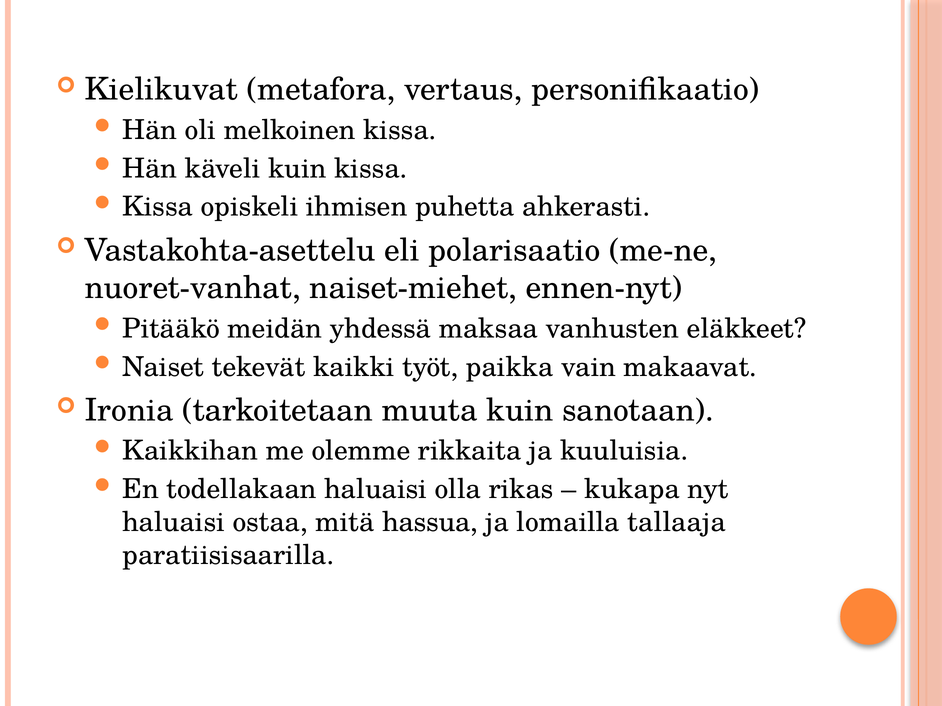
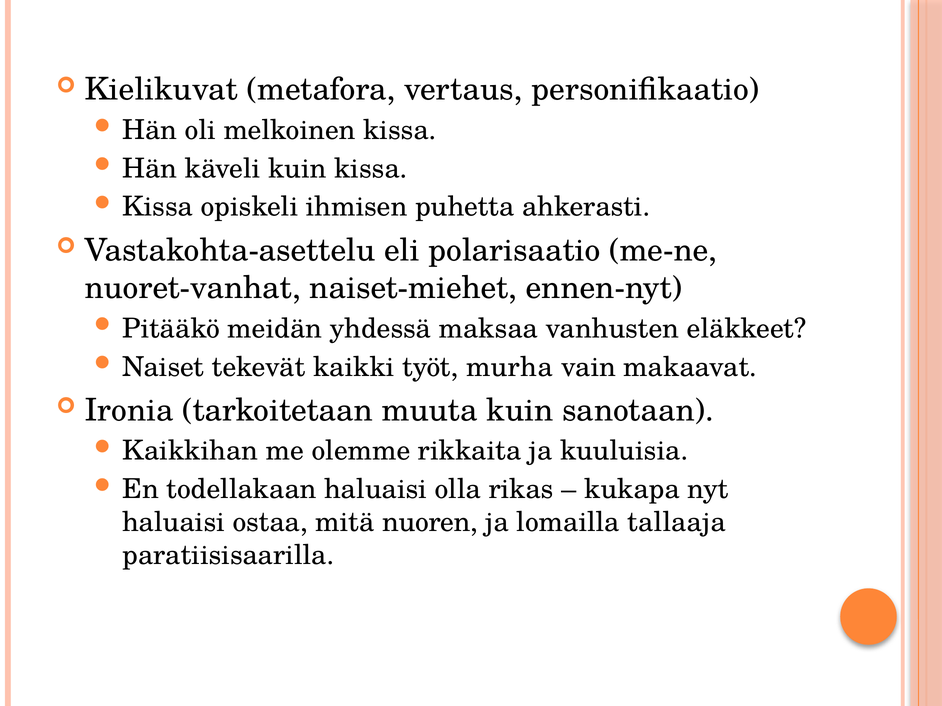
paikka: paikka -> murha (510, 367)
hassua: hassua -> nuoren (430, 523)
